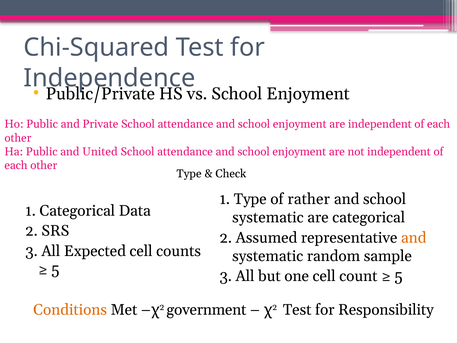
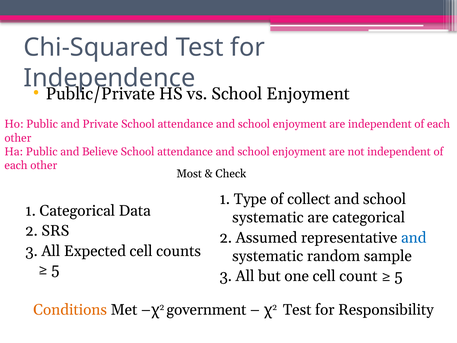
United: United -> Believe (100, 152)
Type: Type -> Most (189, 174)
rather: rather -> collect (309, 199)
and colour: orange -> blue (414, 238)
